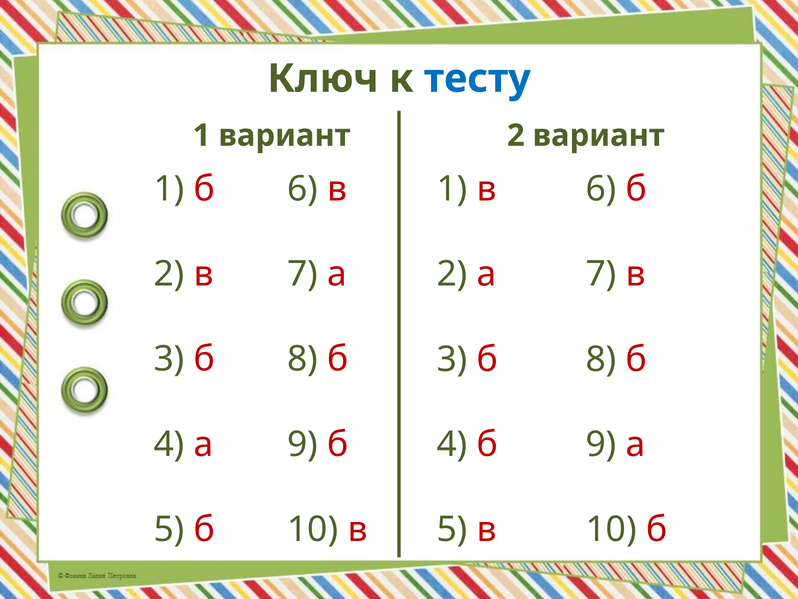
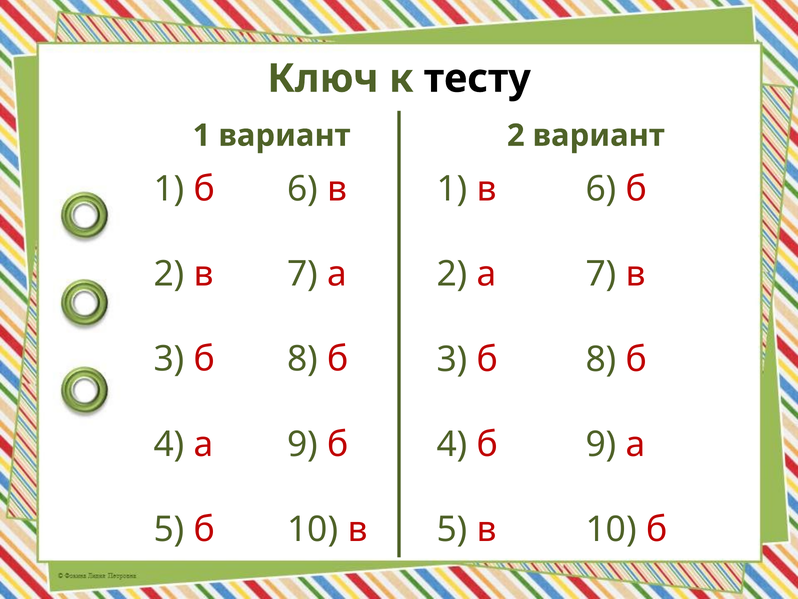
тесту colour: blue -> black (477, 79)
